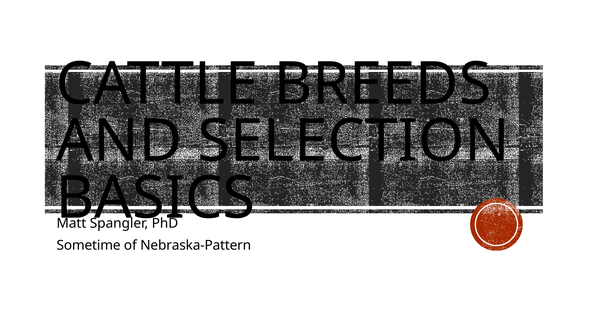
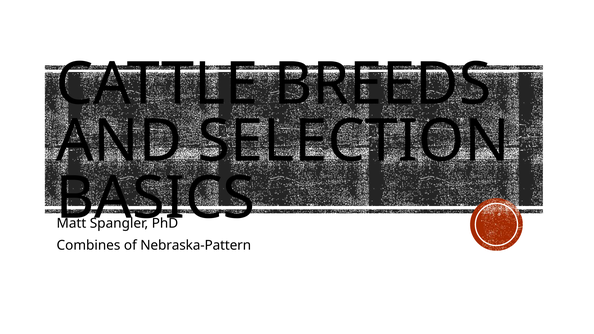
Sometime: Sometime -> Combines (88, 245)
